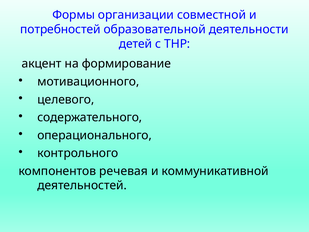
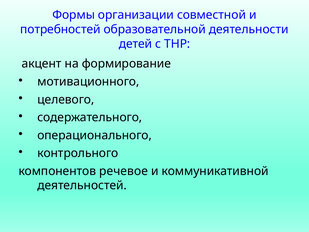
речевая: речевая -> речевое (124, 171)
